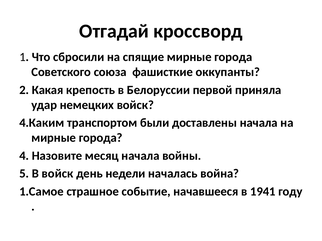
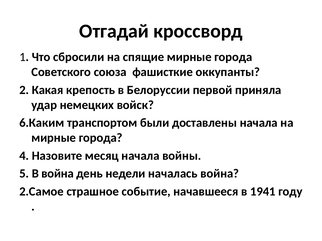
4.Каким: 4.Каким -> 6.Каким (42, 123)
В войск: войск -> война (58, 174)
1.Самое: 1.Самое -> 2.Самое (42, 192)
